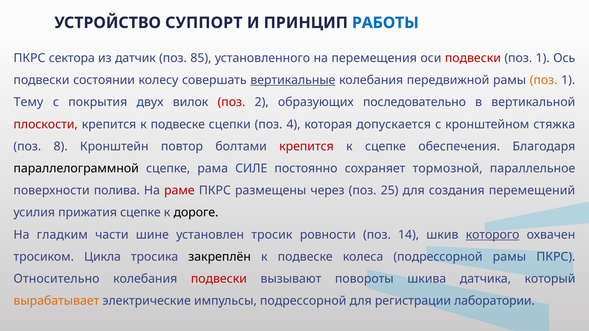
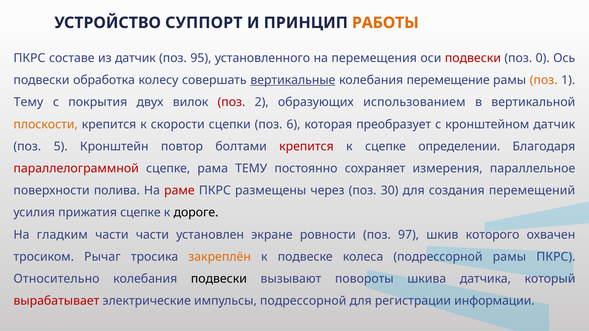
РАБОТЫ colour: blue -> orange (385, 23)
сектора: сектора -> составе (72, 58)
85: 85 -> 95 (201, 58)
1: 1 -> 0 (543, 58)
состоянии: состоянии -> обработка (104, 80)
передвижной: передвижной -> перемещение (448, 80)
последовательно: последовательно -> использованием (414, 102)
плоскости colour: red -> orange (46, 124)
крепится к подвеске: подвеске -> скорости (178, 124)
4: 4 -> 6 (293, 124)
допускается: допускается -> преобразует (394, 124)
кронштейном стяжка: стяжка -> датчик (554, 124)
8: 8 -> 5 (61, 147)
обеспечения: обеспечения -> определении (459, 147)
параллелограммной colour: black -> red (76, 169)
рама СИЛЕ: СИЛЕ -> ТЕМУ (251, 169)
тормозной: тормозной -> измерения (448, 169)
25: 25 -> 30 (390, 191)
части шине: шине -> части (152, 235)
тросик: тросик -> экране (272, 235)
14: 14 -> 97 (409, 235)
которого underline: present -> none (493, 235)
Цикла: Цикла -> Рычаг (102, 257)
закреплён colour: black -> orange (220, 257)
подвески colour: red -> black (219, 279)
вырабатывает colour: orange -> red (56, 301)
лаборатории: лаборатории -> информации (494, 301)
